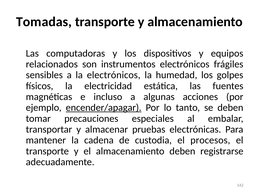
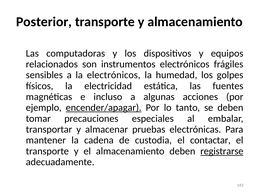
Tomadas: Tomadas -> Posterior (44, 22)
procesos: procesos -> contactar (210, 140)
registrarse underline: none -> present (222, 151)
